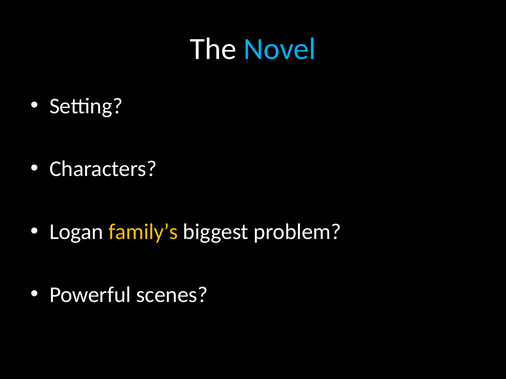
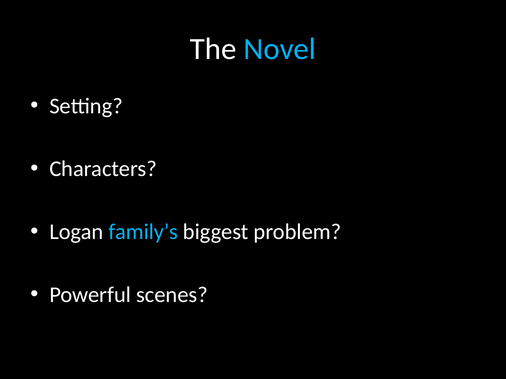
family’s colour: yellow -> light blue (143, 232)
